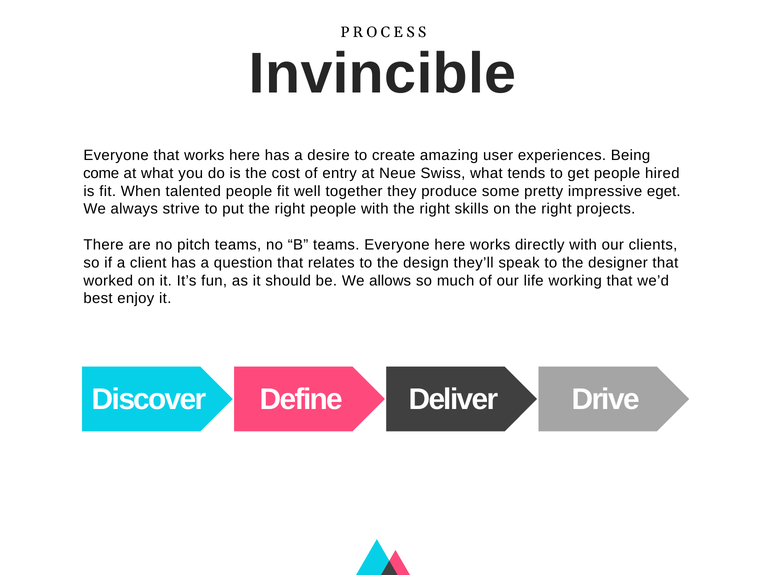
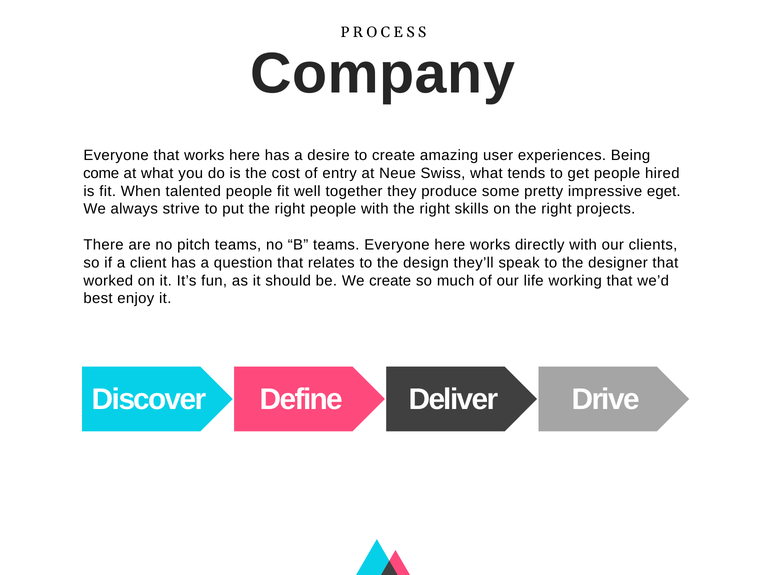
Invincible: Invincible -> Company (383, 74)
We allows: allows -> create (390, 280)
